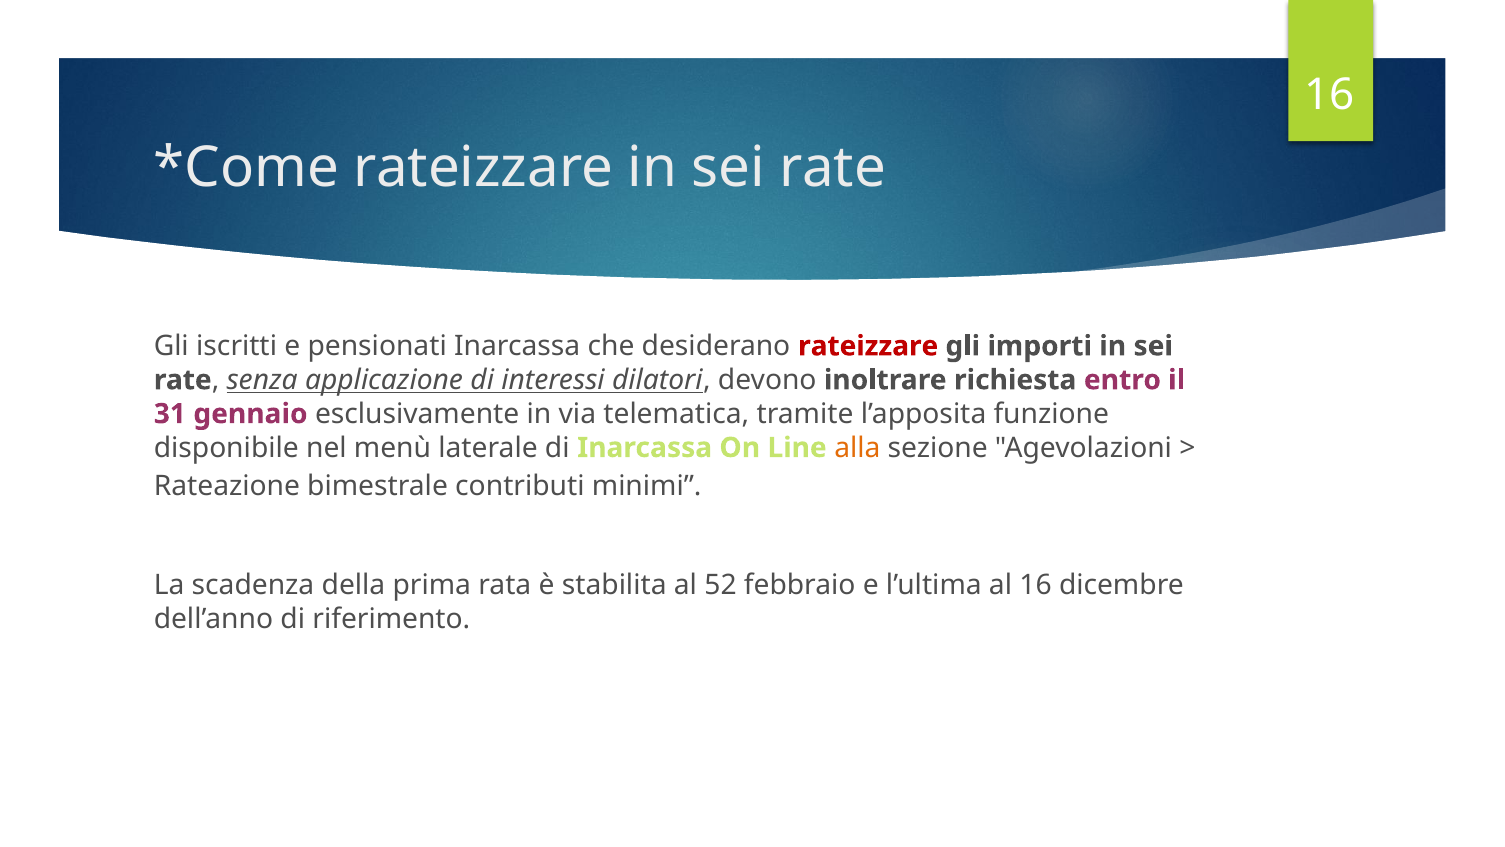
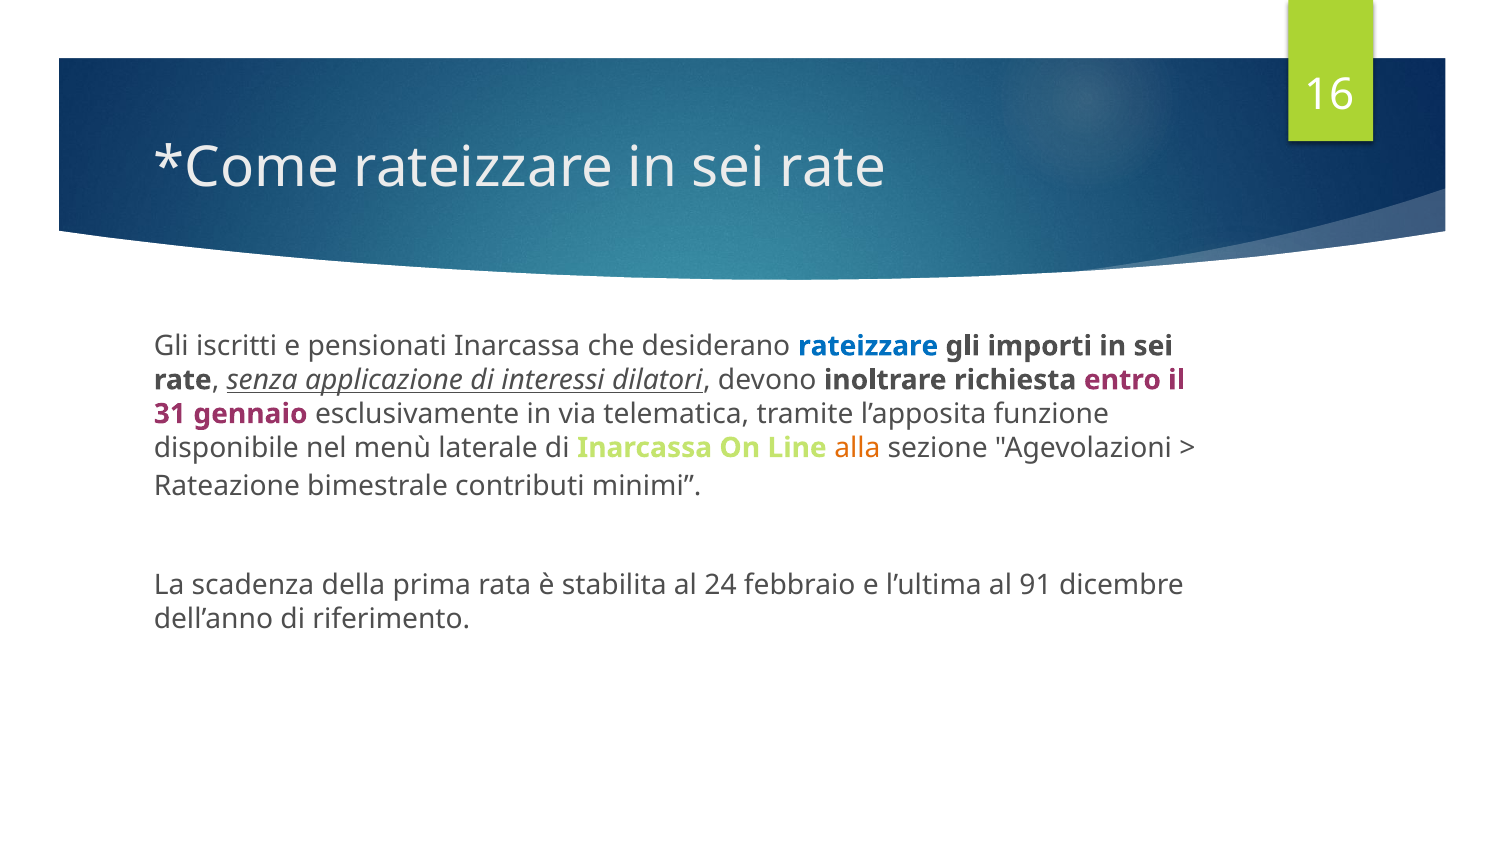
rateizzare colour: red -> blue (868, 346)
52: 52 -> 24 (721, 585)
al 16: 16 -> 91 (1036, 585)
